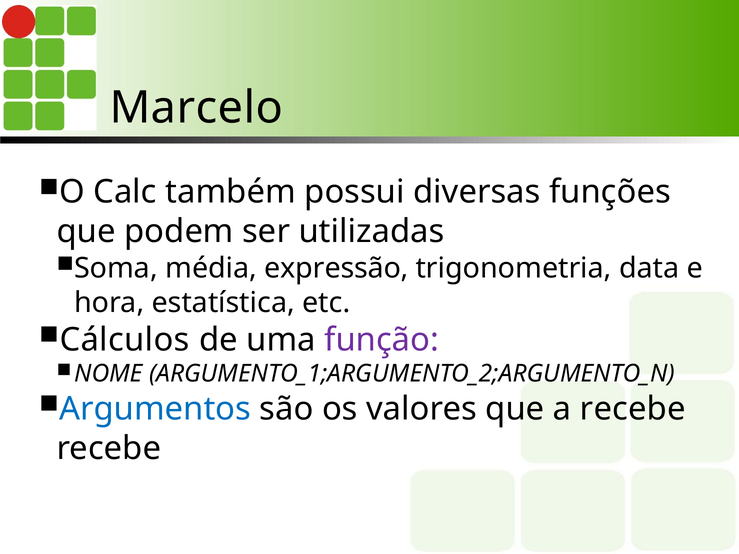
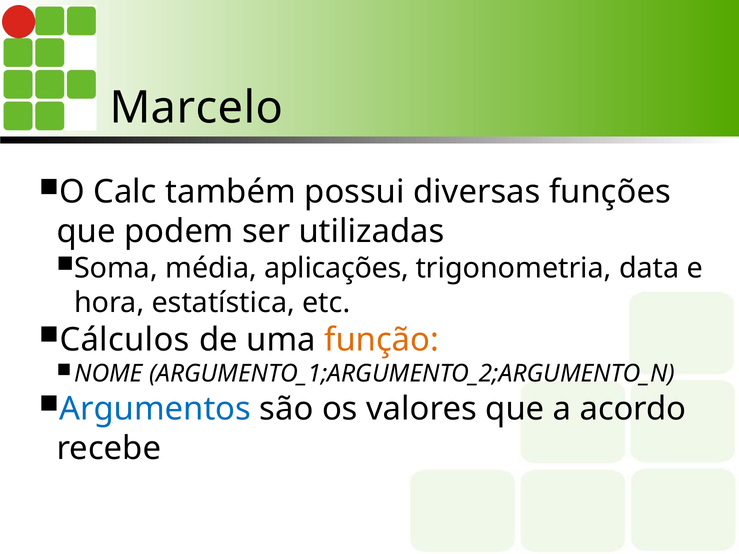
expressão: expressão -> aplicações (336, 268)
função colour: purple -> orange (382, 340)
a recebe: recebe -> acordo (633, 409)
